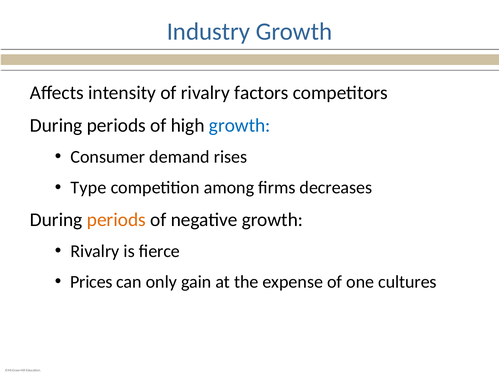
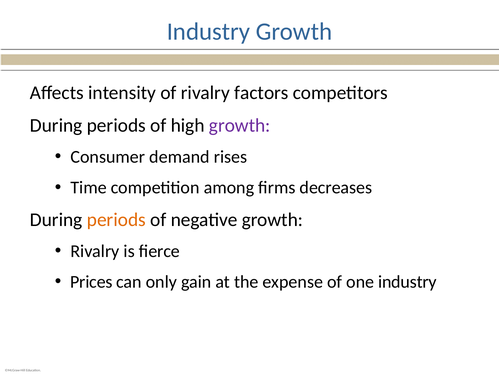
growth colour: blue -> purple (240, 126)
Type: Type -> Time (89, 188)
one cultures: cultures -> industry (407, 282)
